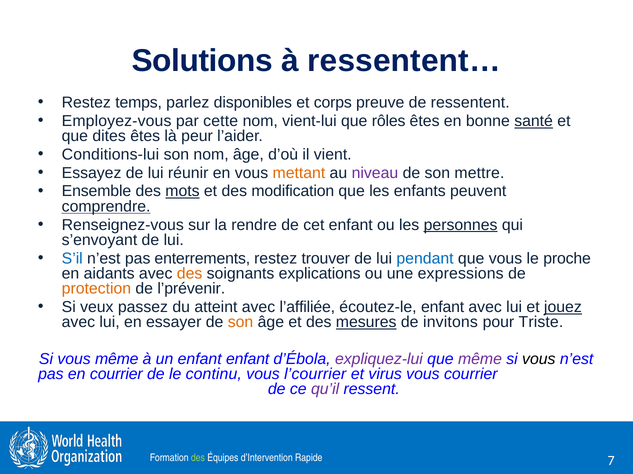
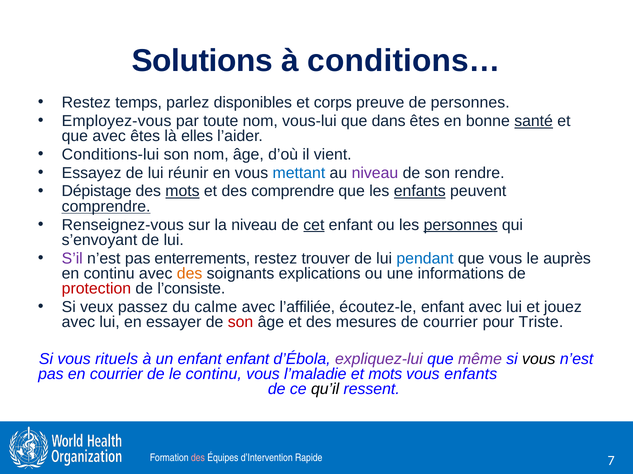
ressentent…: ressentent… -> conditions… (404, 61)
de ressentent: ressentent -> personnes (470, 103)
cette: cette -> toute (221, 121)
vient-lui: vient-lui -> vous-lui (309, 121)
rôles: rôles -> dans (389, 121)
que dites: dites -> avec (109, 136)
peur: peur -> elles (197, 136)
mettant colour: orange -> blue (299, 173)
mettre: mettre -> rendre (480, 173)
Ensemble: Ensemble -> Dépistage (96, 192)
des modification: modification -> comprendre (293, 192)
enfants underline: none -> present (420, 192)
la rendre: rendre -> niveau (254, 225)
cet underline: none -> present (314, 225)
S’il colour: blue -> purple (72, 259)
proche: proche -> auprès (567, 259)
en aidants: aidants -> continu (109, 274)
expressions: expressions -> informations (461, 274)
protection colour: orange -> red (96, 289)
l’prévenir: l’prévenir -> l’consiste (191, 289)
atteint: atteint -> calme (216, 307)
jouez underline: present -> none (563, 307)
son colour: orange -> red (241, 323)
mesures underline: present -> none (366, 323)
de invitons: invitons -> courrier (450, 323)
vous même: même -> rituels (117, 359)
l’courrier: l’courrier -> l’maladie (315, 375)
et virus: virus -> mots (385, 375)
vous courrier: courrier -> enfants (471, 375)
qu’il colour: purple -> black (325, 390)
des colour: light green -> pink (198, 459)
